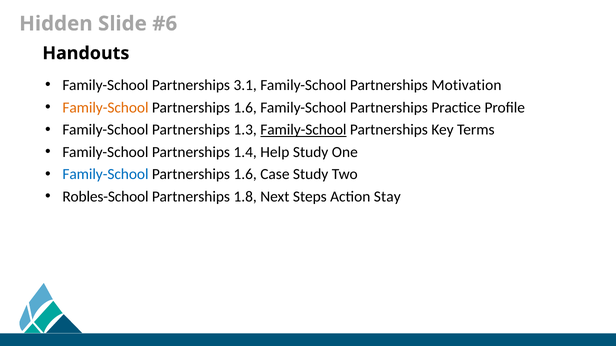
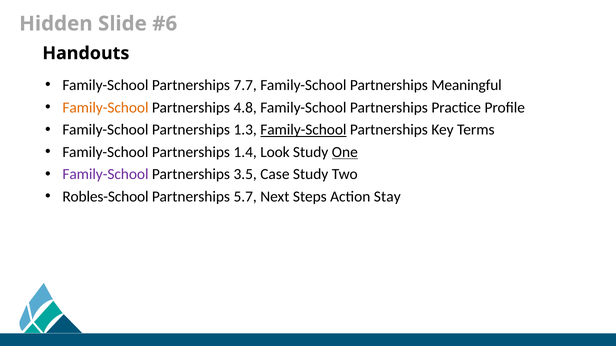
3.1: 3.1 -> 7.7 (245, 85)
Motivation: Motivation -> Meaningful (467, 85)
1.6: 1.6 -> 4.8 (245, 108)
Help: Help -> Look (275, 152)
One underline: none -> present (345, 152)
Family-School colour: blue -> purple (105, 175)
1.6: 1.6 -> 3.5 (245, 175)
1.8: 1.8 -> 5.7 (245, 197)
